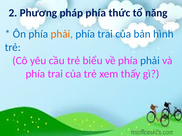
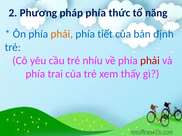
trai: trai -> tiết (105, 34)
hình: hình -> định (163, 34)
biểu: biểu -> nhíu (93, 61)
phải colour: blue -> red (150, 61)
